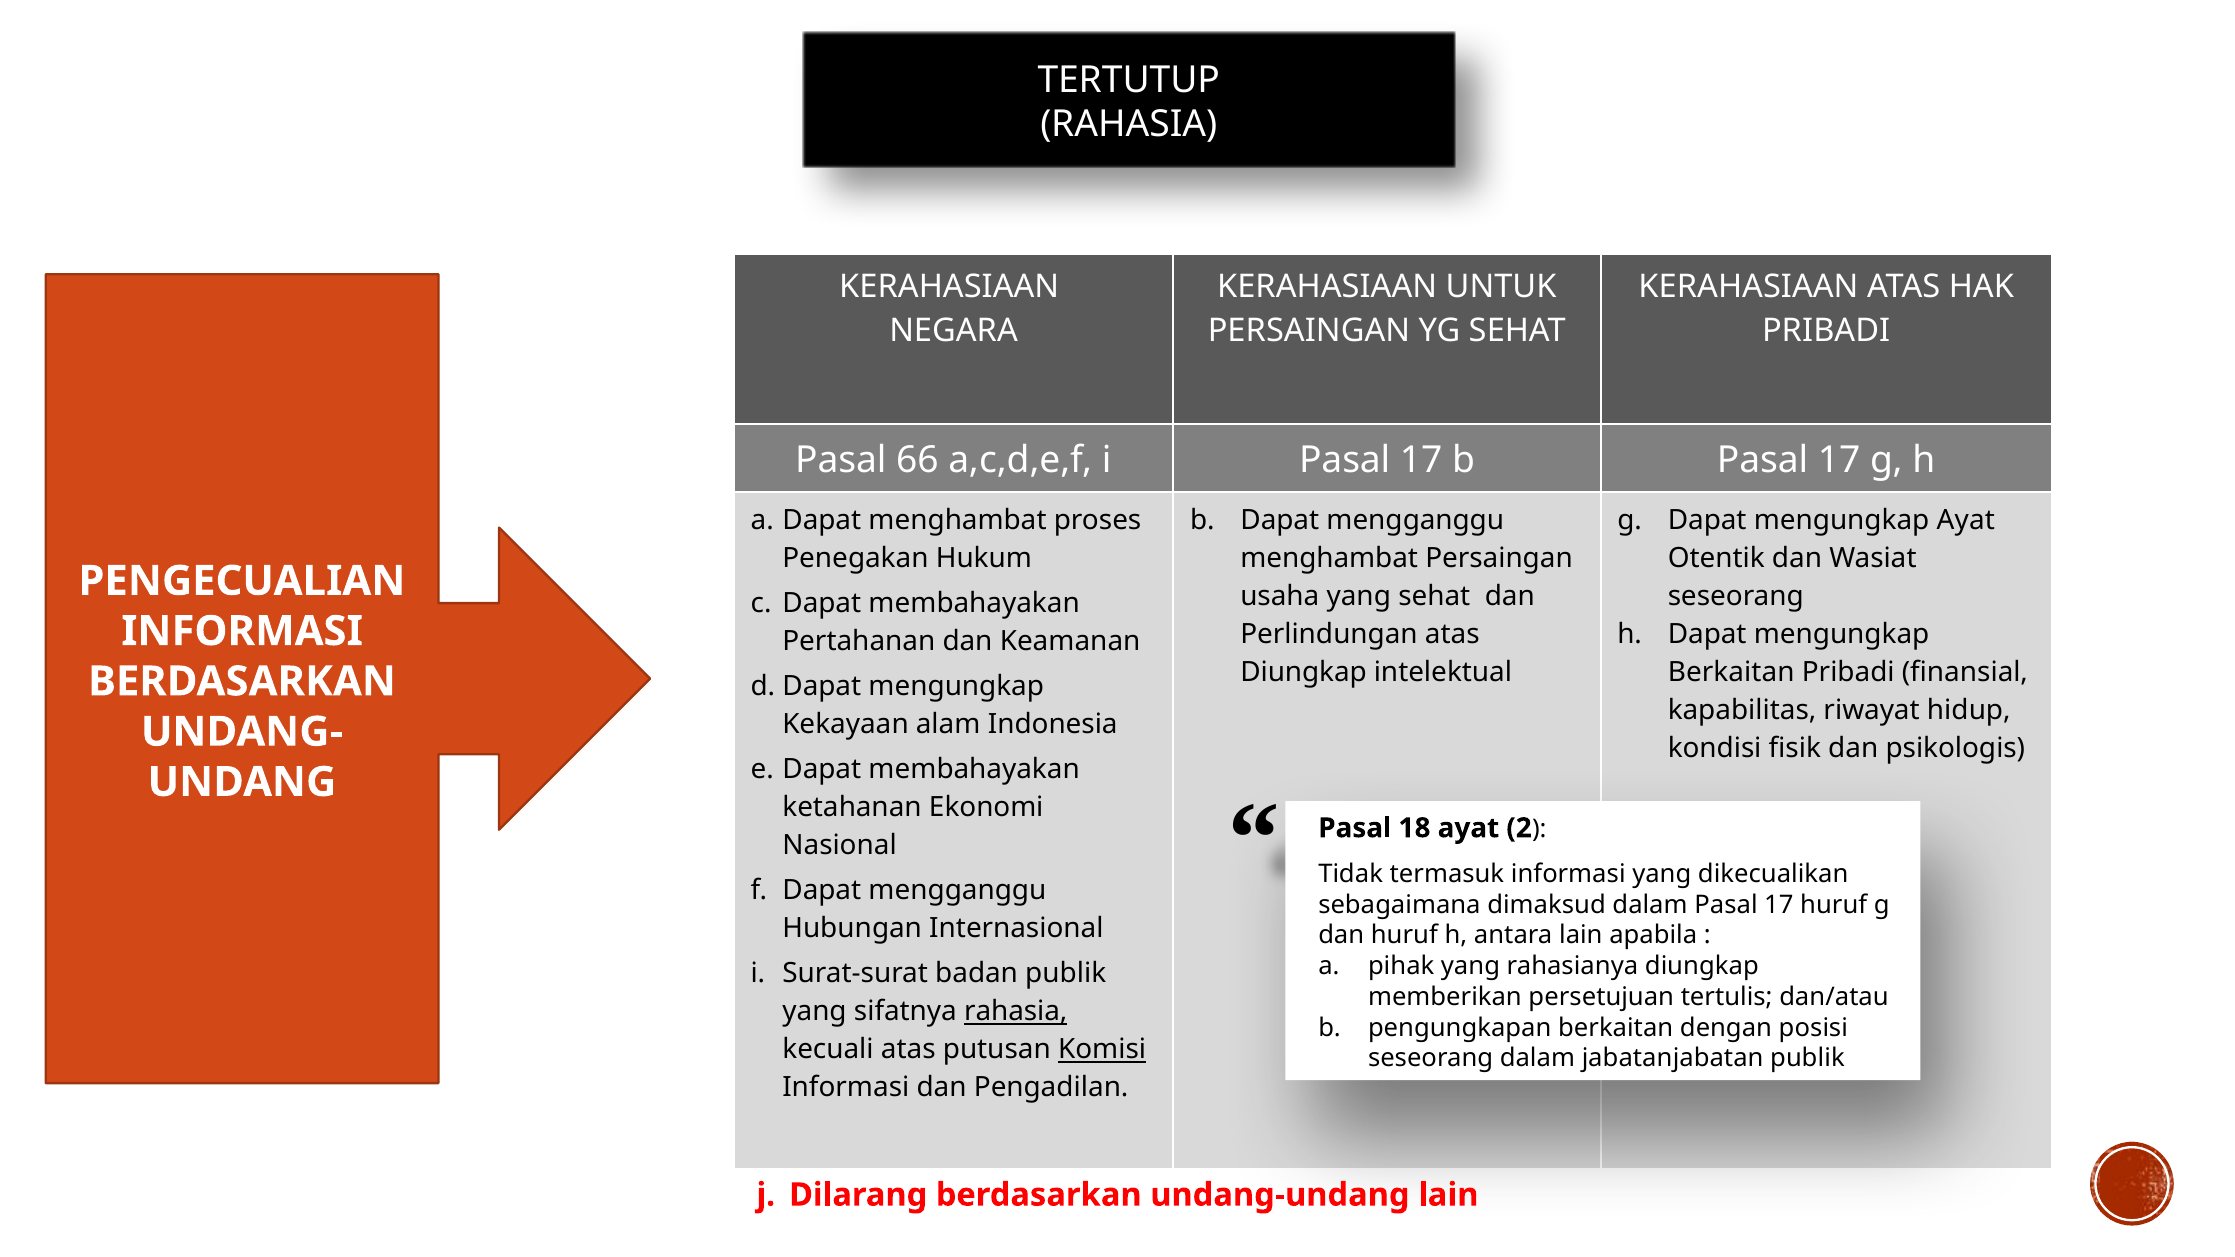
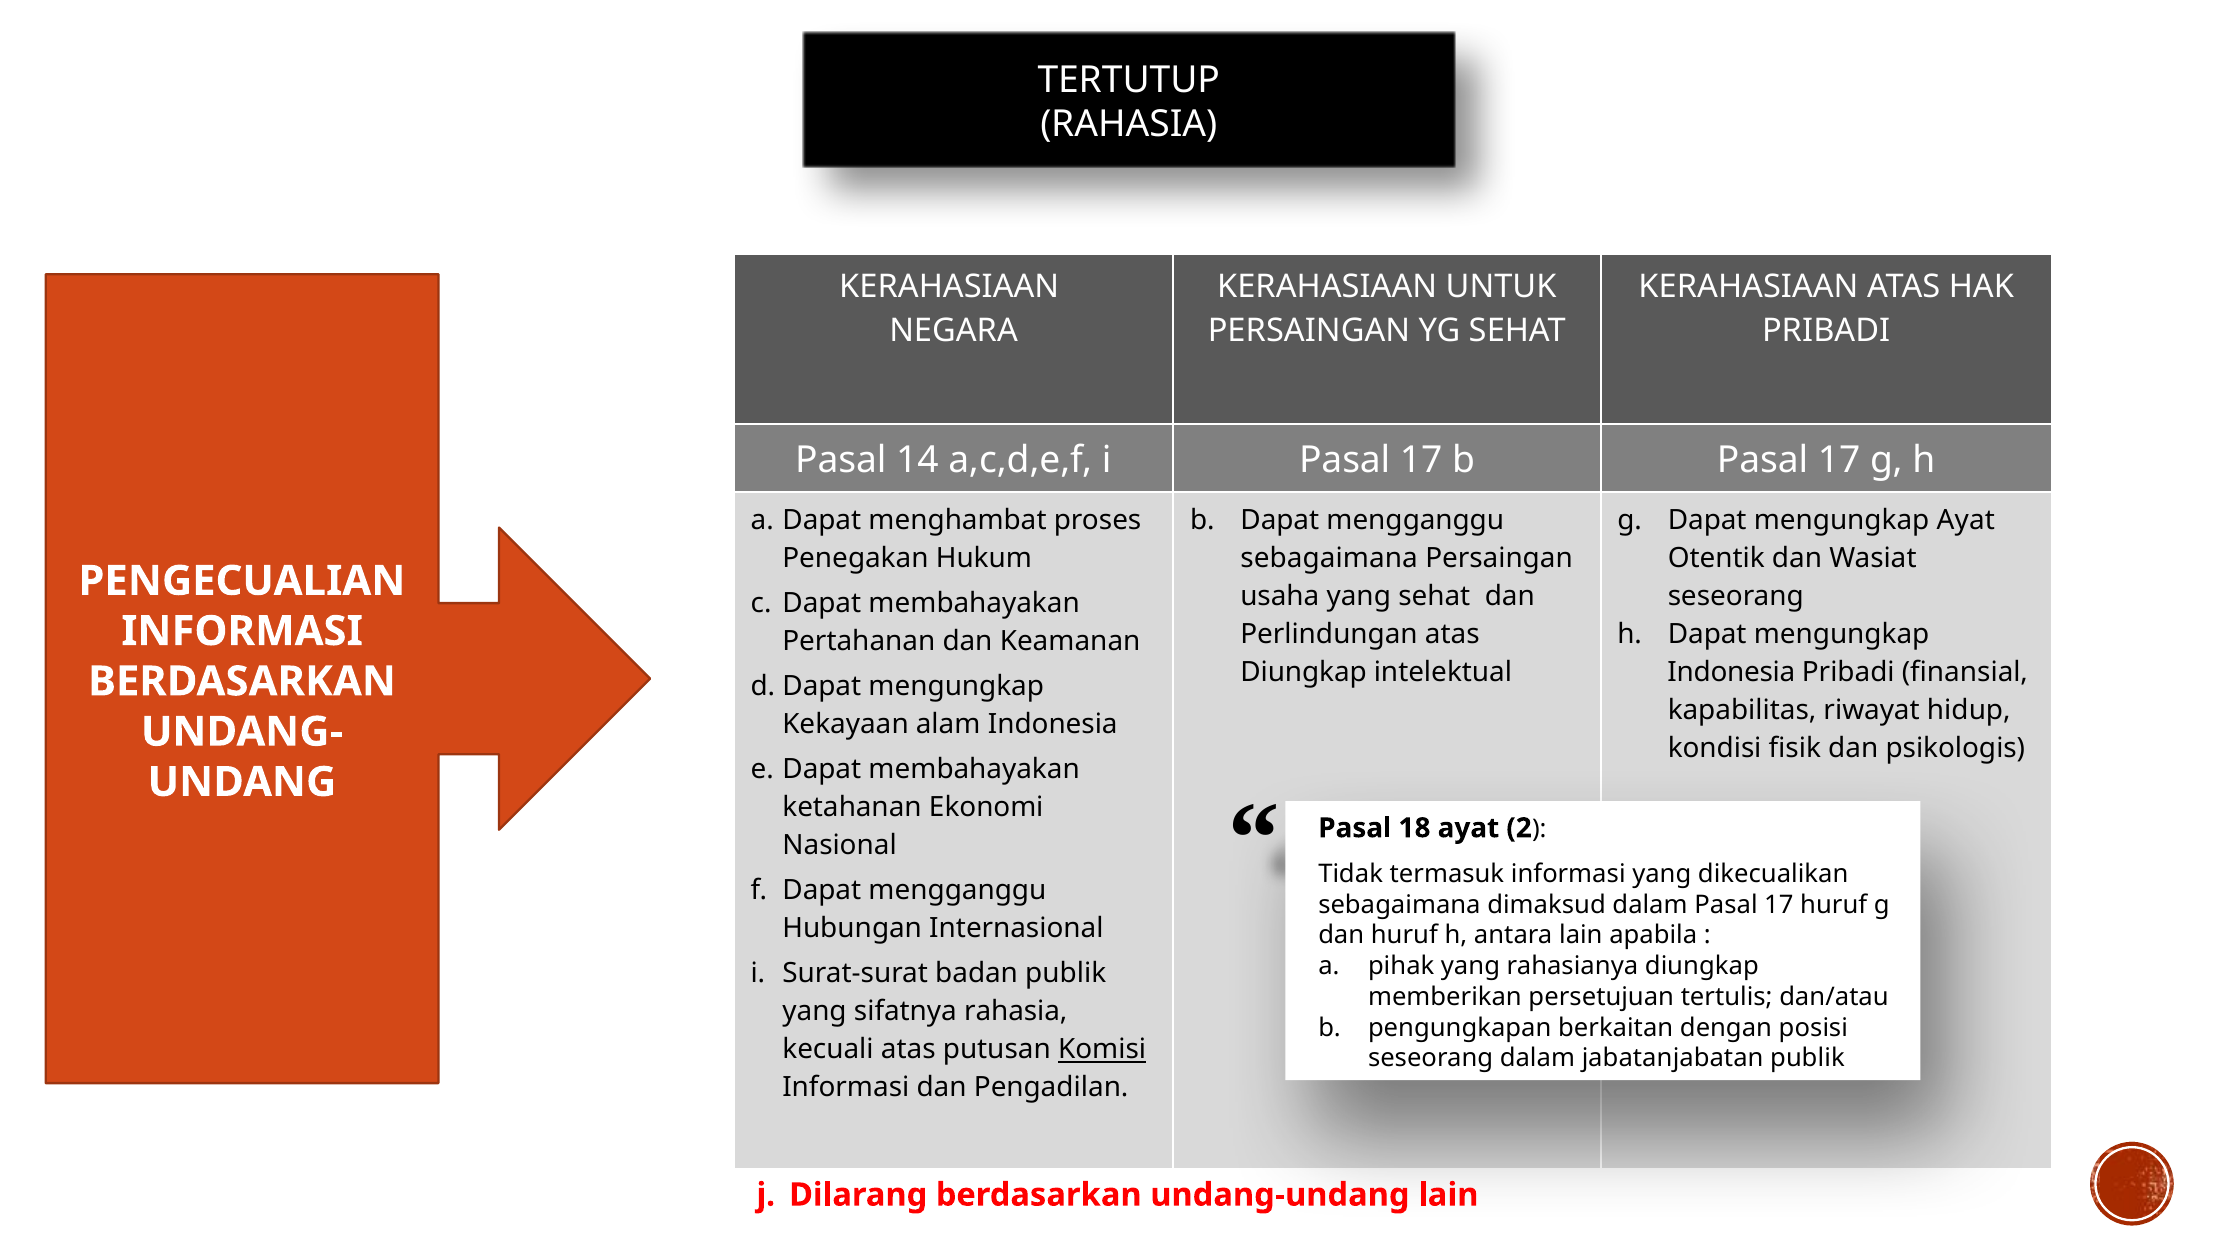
66: 66 -> 14 (917, 460)
menghambat: menghambat -> sebagaimana (1329, 559)
Berkaitan: Berkaitan -> Indonesia (1731, 673)
rahasia underline: present -> none (1016, 1012)
